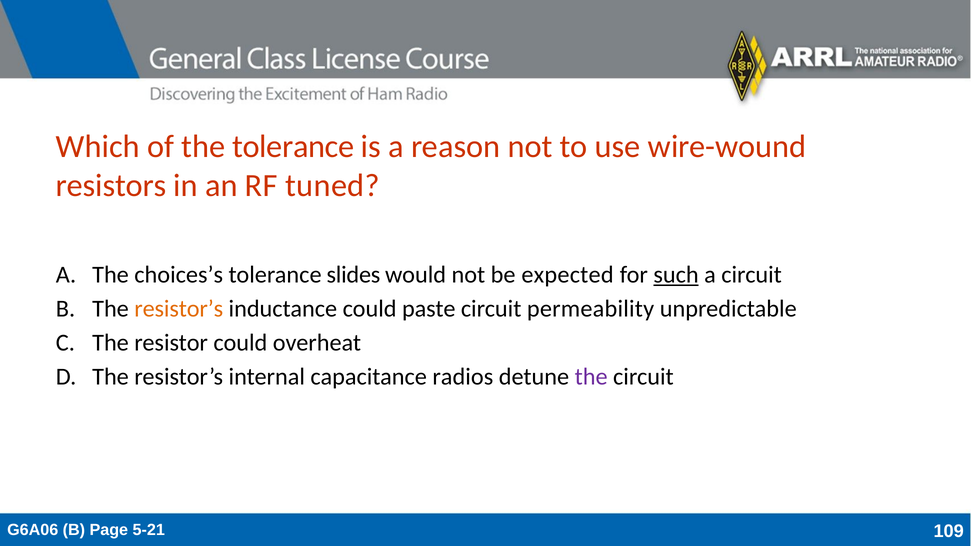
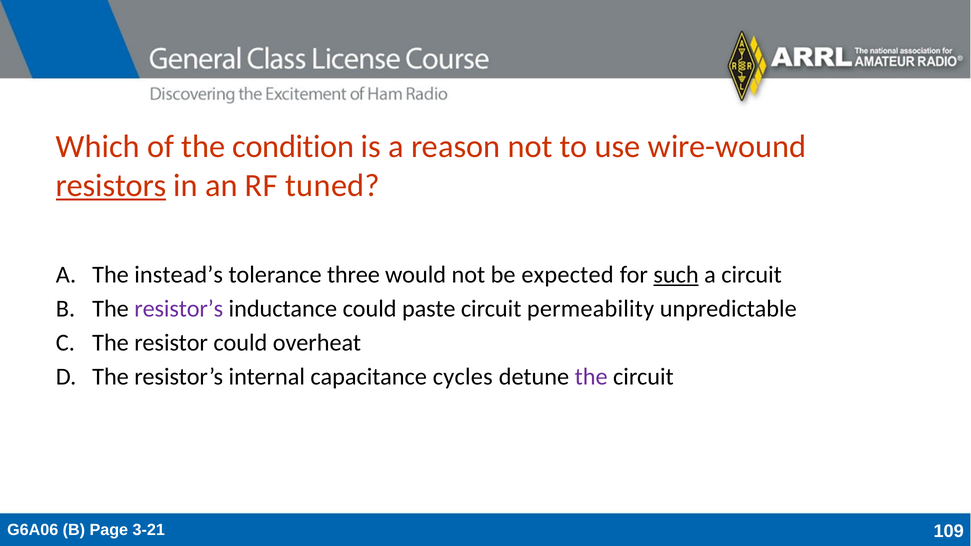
the tolerance: tolerance -> condition (293, 147)
resistors underline: none -> present (111, 186)
choices’s: choices’s -> instead’s (179, 275)
slides: slides -> three (353, 275)
resistor’s colour: orange -> purple (179, 309)
radios: radios -> cycles (463, 377)
5-21: 5-21 -> 3-21 (149, 530)
